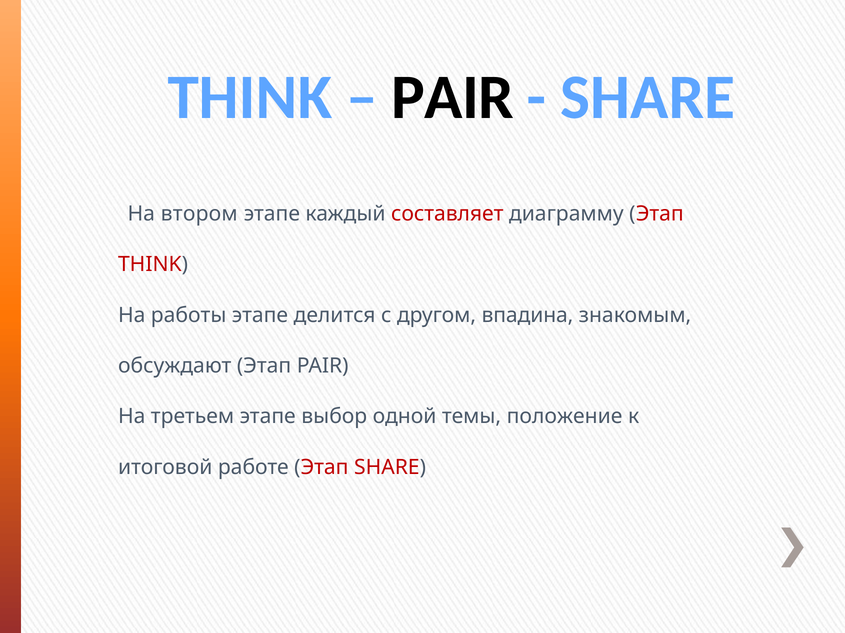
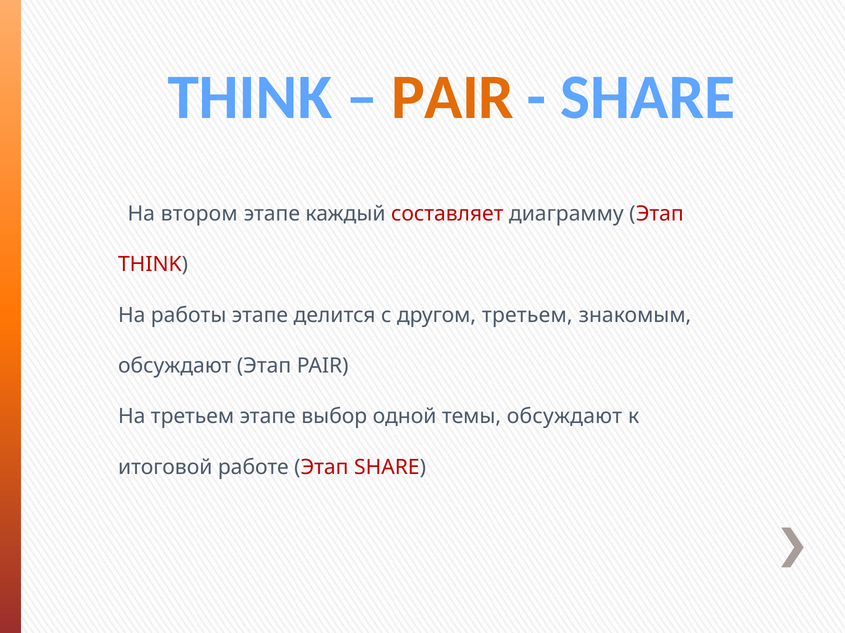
PAIR colour: black -> orange (453, 97)
другом впадина: впадина -> третьем (527, 316)
темы положение: положение -> обсуждают (564, 417)
